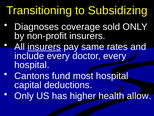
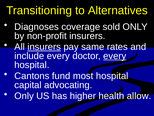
Subsidizing: Subsidizing -> Alternatives (118, 10)
every underline: none -> present (115, 56)
deductions: deductions -> advocating (68, 85)
